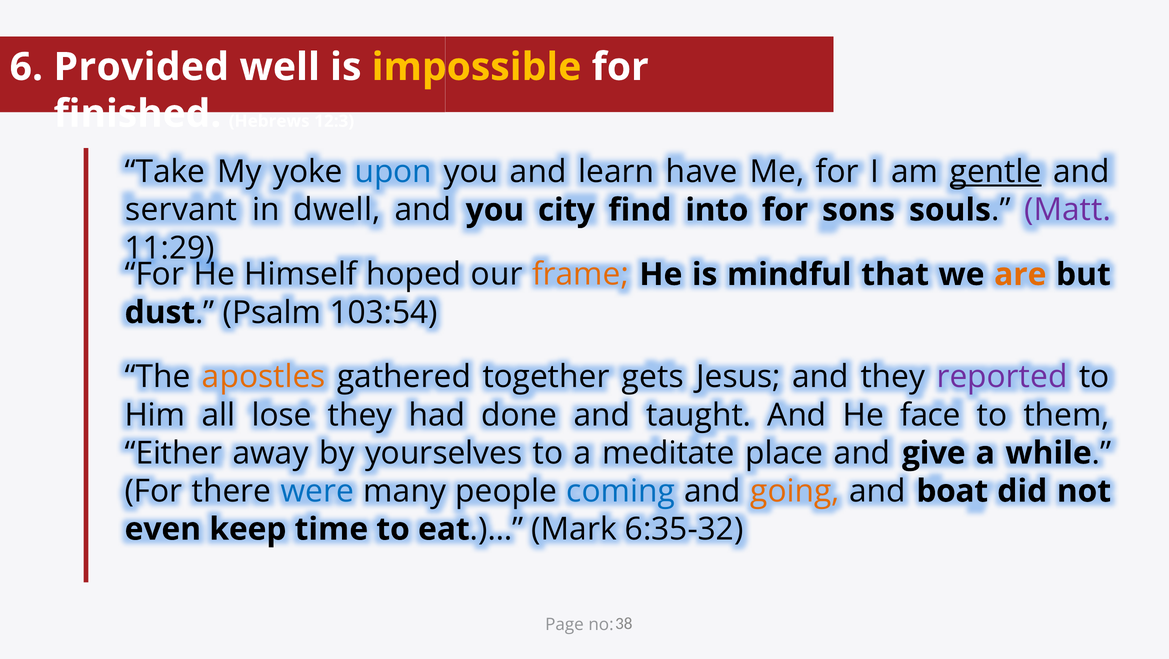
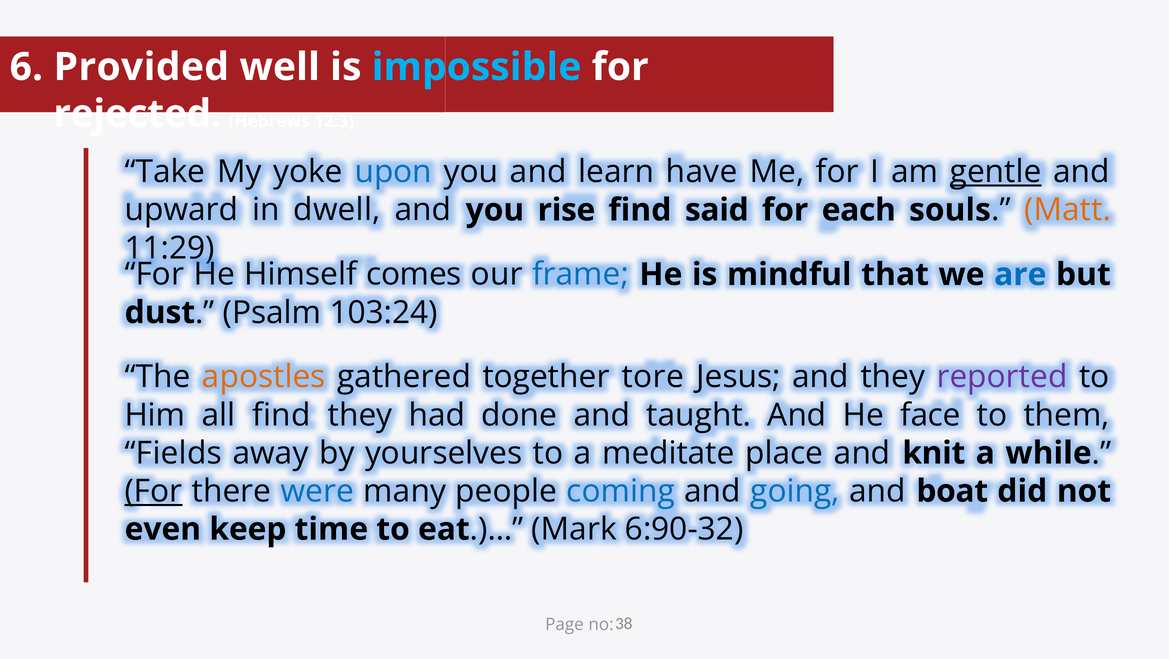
impossible colour: yellow -> light blue (477, 67)
finished: finished -> rejected (138, 114)
servant: servant -> upward (181, 210)
city: city -> rise (566, 210)
into: into -> said (717, 210)
sons: sons -> each (859, 210)
Matt colour: purple -> orange (1068, 210)
hoped: hoped -> comes (414, 275)
frame colour: orange -> blue (580, 275)
are colour: orange -> blue (1020, 275)
103:54: 103:54 -> 103:24 (384, 313)
gets: gets -> tore (653, 377)
all lose: lose -> find (281, 415)
Either: Either -> Fields (173, 453)
give: give -> knit (934, 453)
For underline: none -> present (154, 491)
going colour: orange -> blue (795, 491)
6:35-32: 6:35-32 -> 6:90-32 (684, 529)
